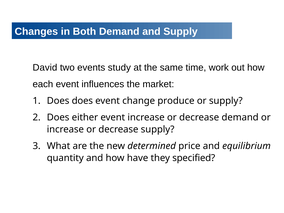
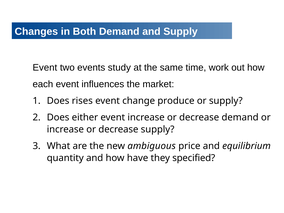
David: David -> Event (45, 67)
Does does: does -> rises (82, 101)
determined: determined -> ambiguous (152, 146)
